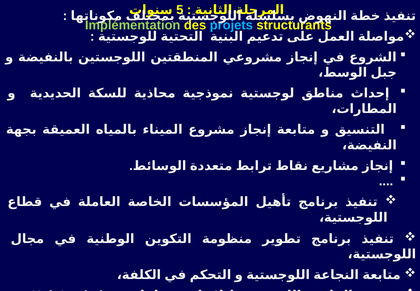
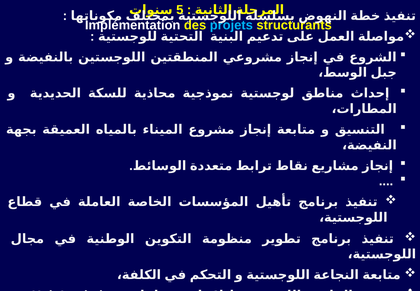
Implémentation colour: light green -> white (133, 25)
